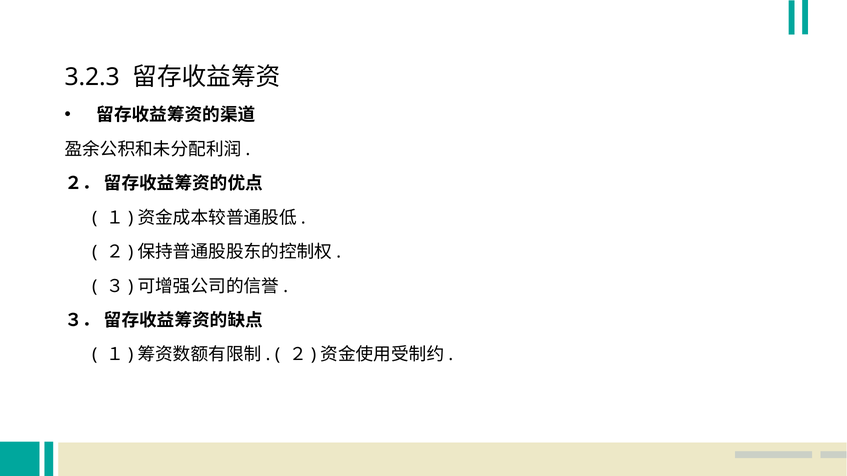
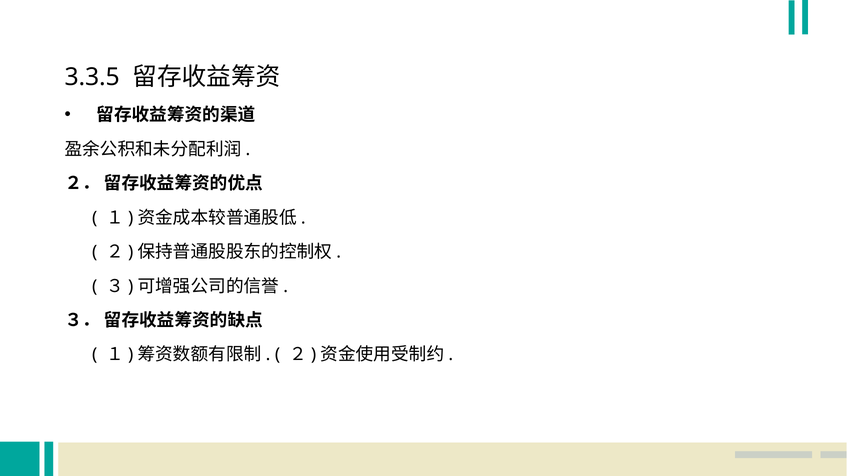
3.2.3: 3.2.3 -> 3.3.5 (92, 77)
